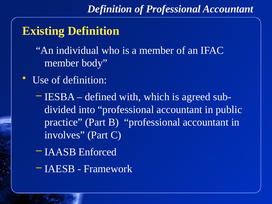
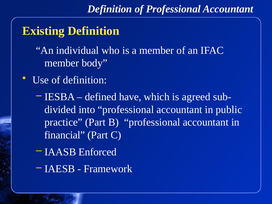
with: with -> have (130, 97)
involves: involves -> financial (65, 135)
